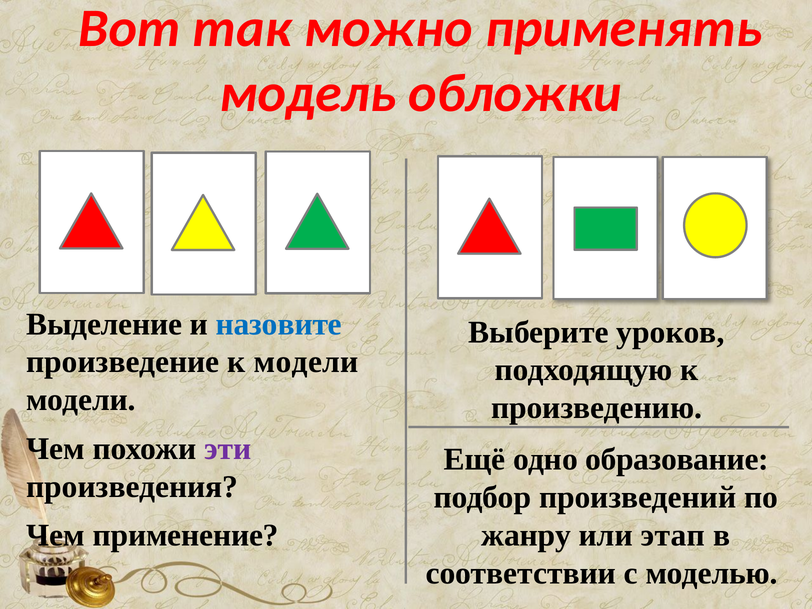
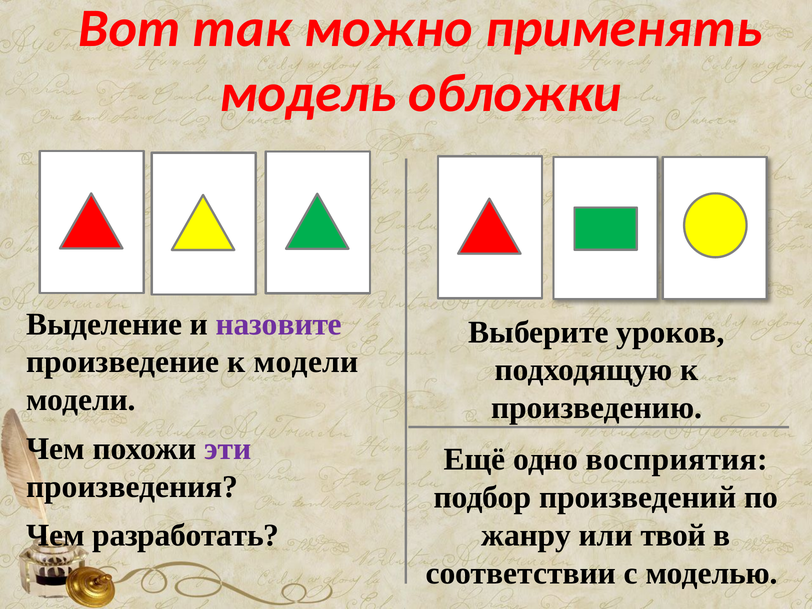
назовите colour: blue -> purple (279, 324)
образование: образование -> восприятия (677, 459)
применение: применение -> разработать (186, 535)
этап: этап -> твой (673, 535)
